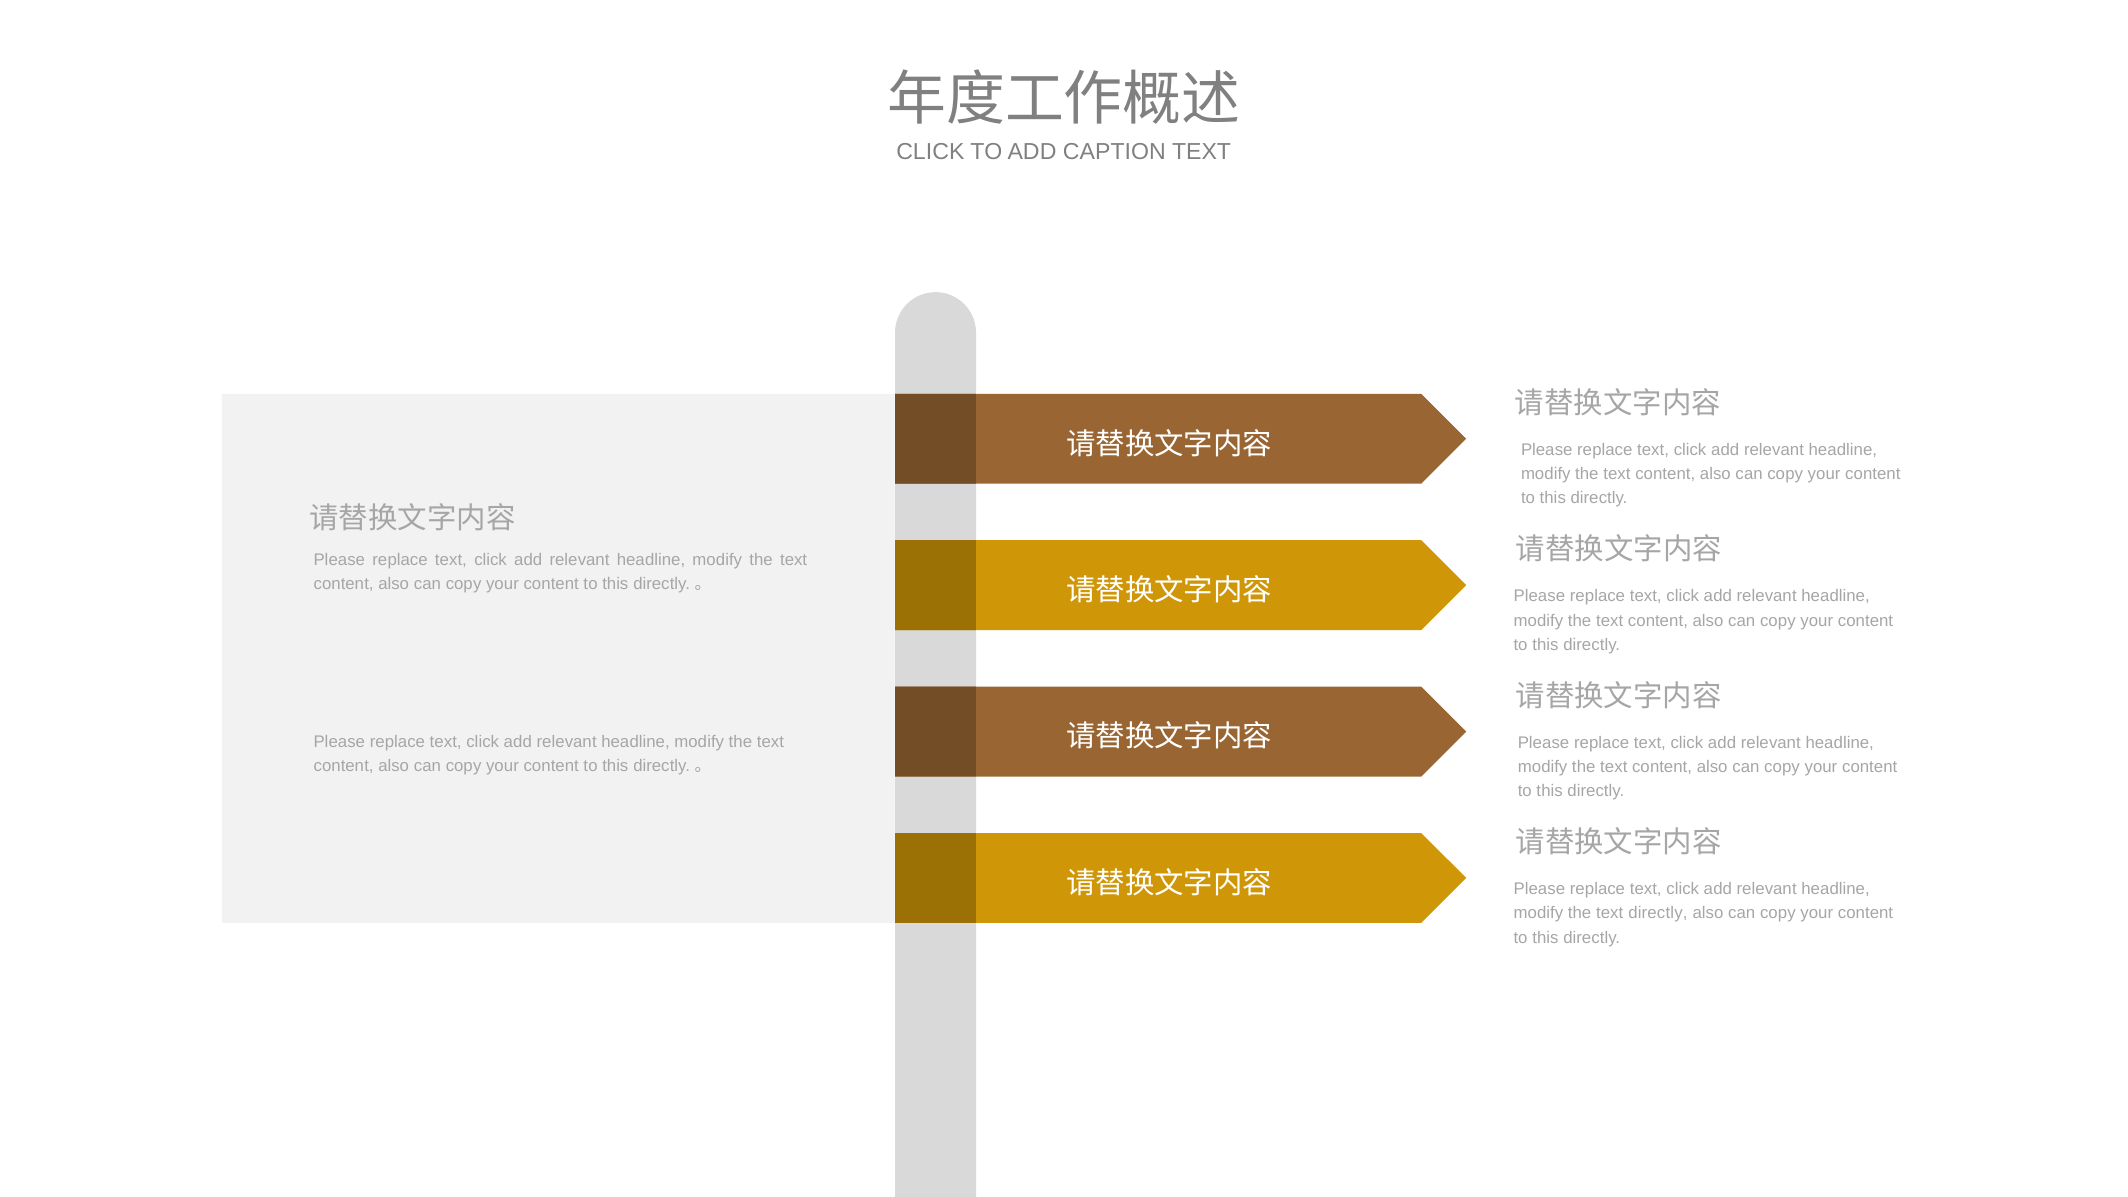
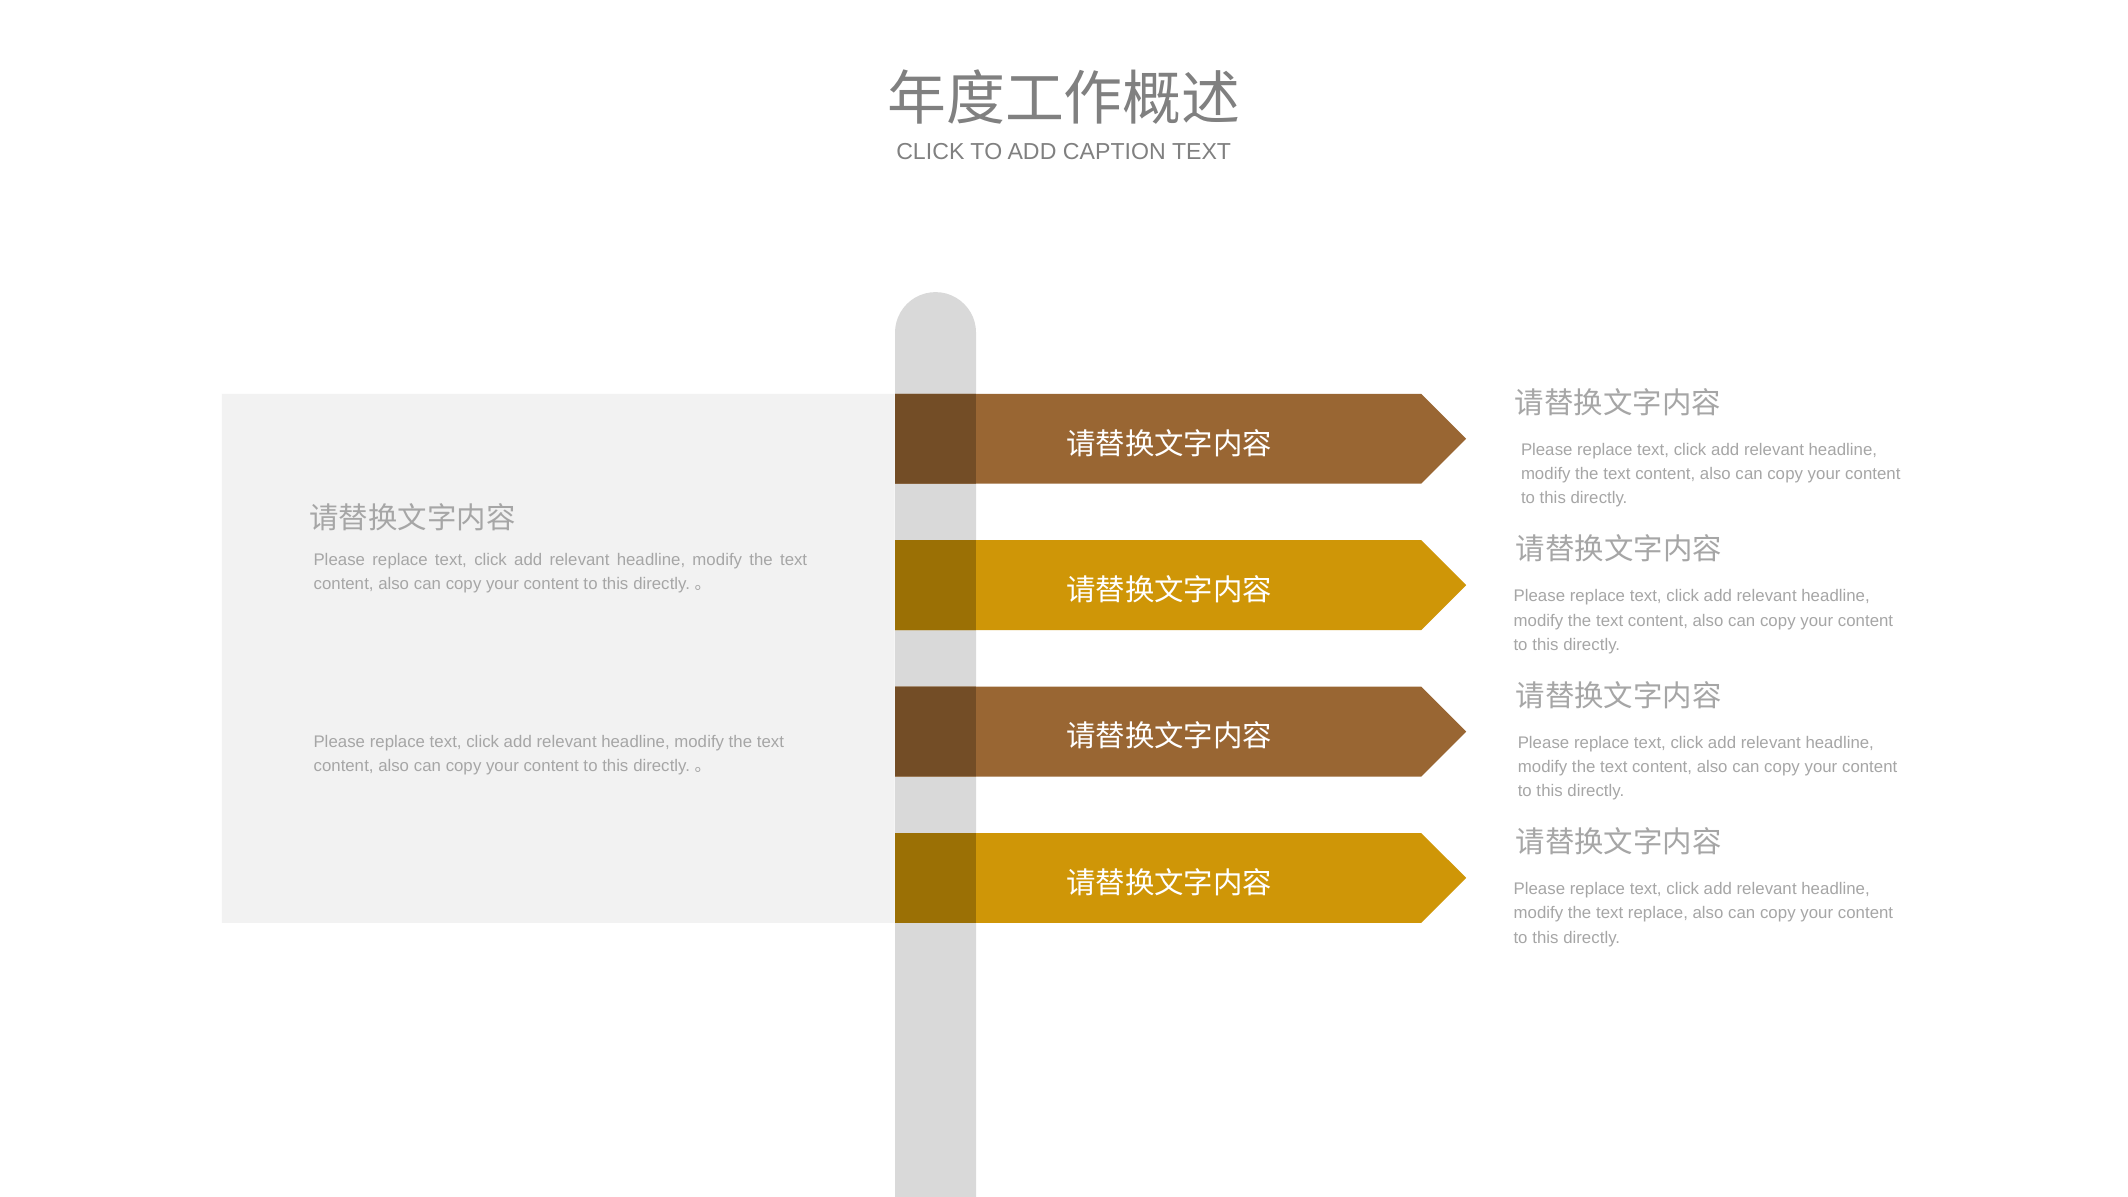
text directly: directly -> replace (1658, 913)
